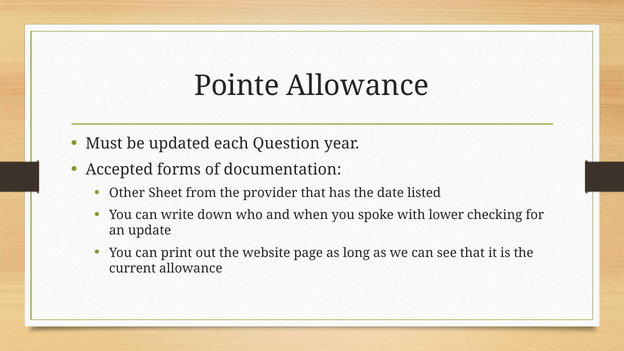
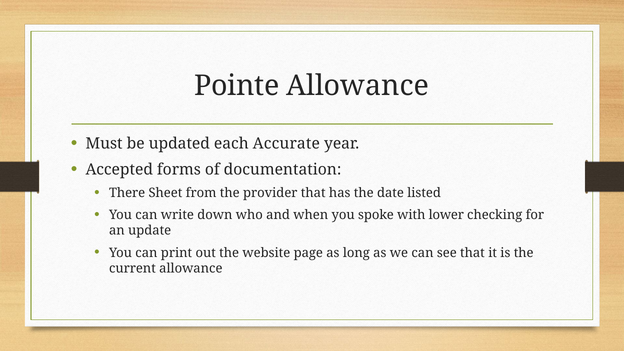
Question: Question -> Accurate (286, 144)
Other: Other -> There (127, 193)
